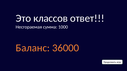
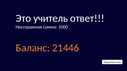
классов: классов -> учитель (51, 18)
36000: 36000 -> 21446 (66, 48)
